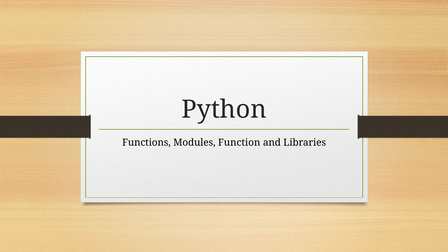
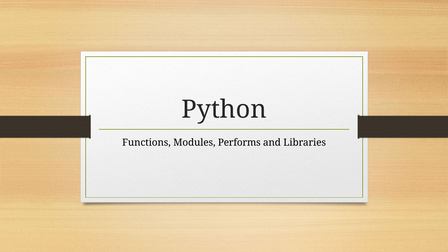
Function: Function -> Performs (239, 143)
